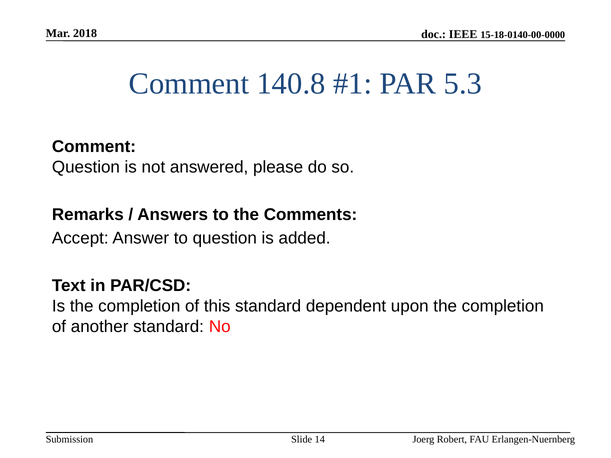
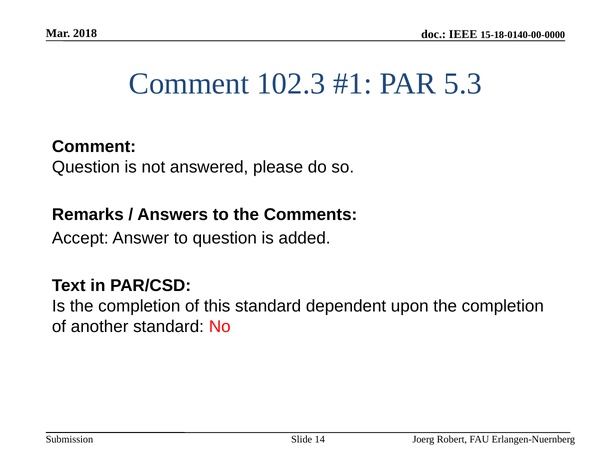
140.8: 140.8 -> 102.3 (291, 84)
